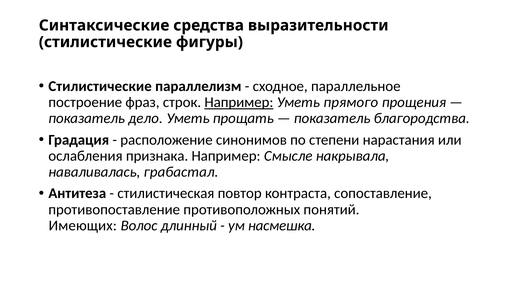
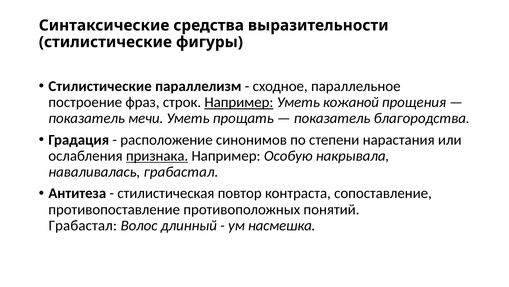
прямого: прямого -> кожаной (351, 102)
дело: дело -> мечи (146, 118)
признака underline: none -> present (157, 156)
Смысле: Смысле -> Особую (288, 156)
Имеющих: Имеющих -> Грабастал (83, 225)
